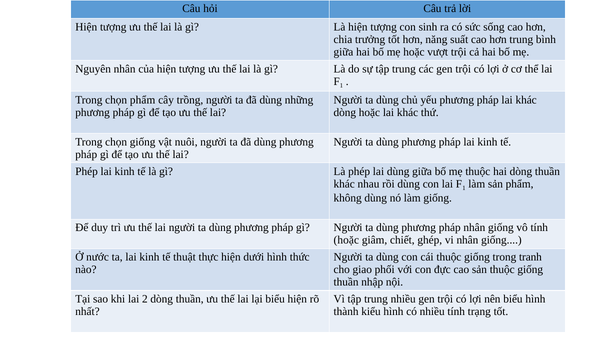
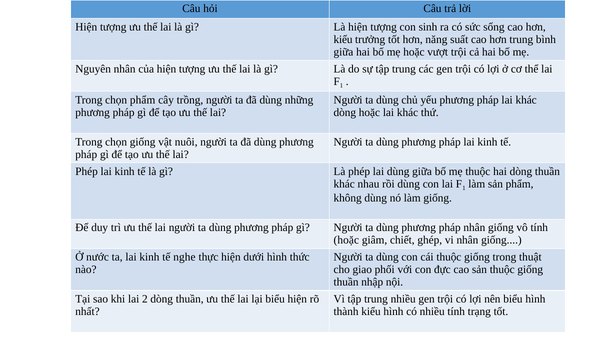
chia: chia -> kiểu (343, 39)
thuật: thuật -> nghe (184, 257)
tranh: tranh -> thuật (530, 257)
